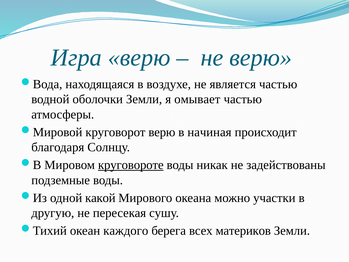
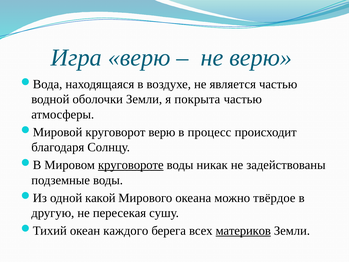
омывает: омывает -> покрыта (197, 99)
начиная: начиная -> процесс (209, 132)
участки: участки -> твёрдое (274, 198)
материков underline: none -> present (243, 231)
